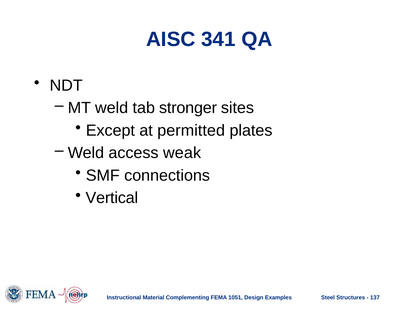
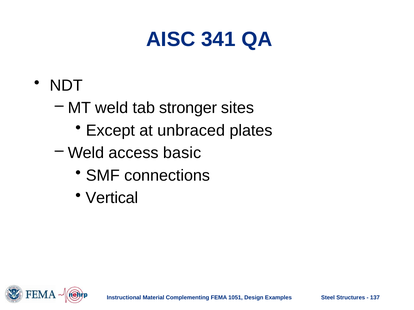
permitted: permitted -> unbraced (191, 131)
weak: weak -> basic (182, 153)
